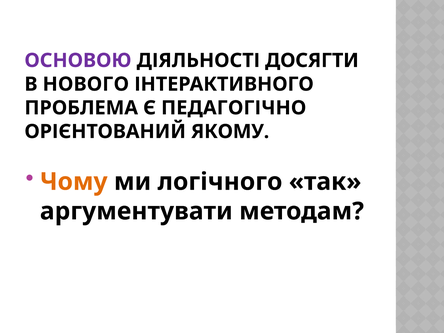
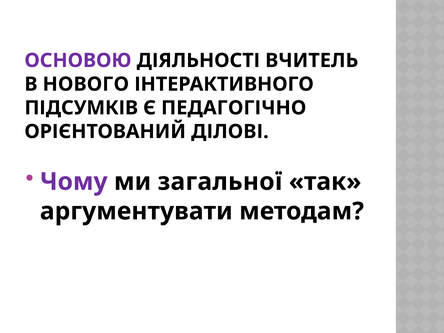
ДОСЯГТИ: ДОСЯГТИ -> ВЧИТЕЛЬ (312, 60)
ПРОБЛЕМА: ПРОБЛЕМА -> ПІДСУМКІВ (81, 108)
ЯКОМУ: ЯКОМУ -> ДІЛОВІ (230, 132)
Чому colour: orange -> purple (74, 182)
логічного: логічного -> загальної (220, 182)
